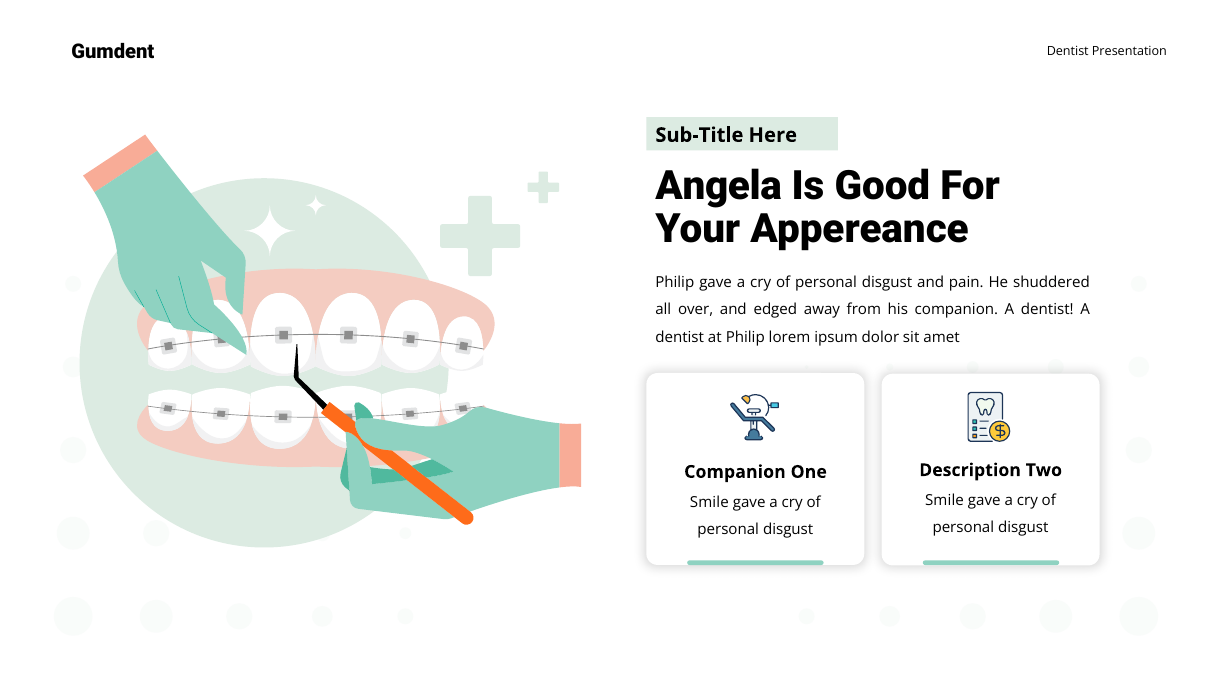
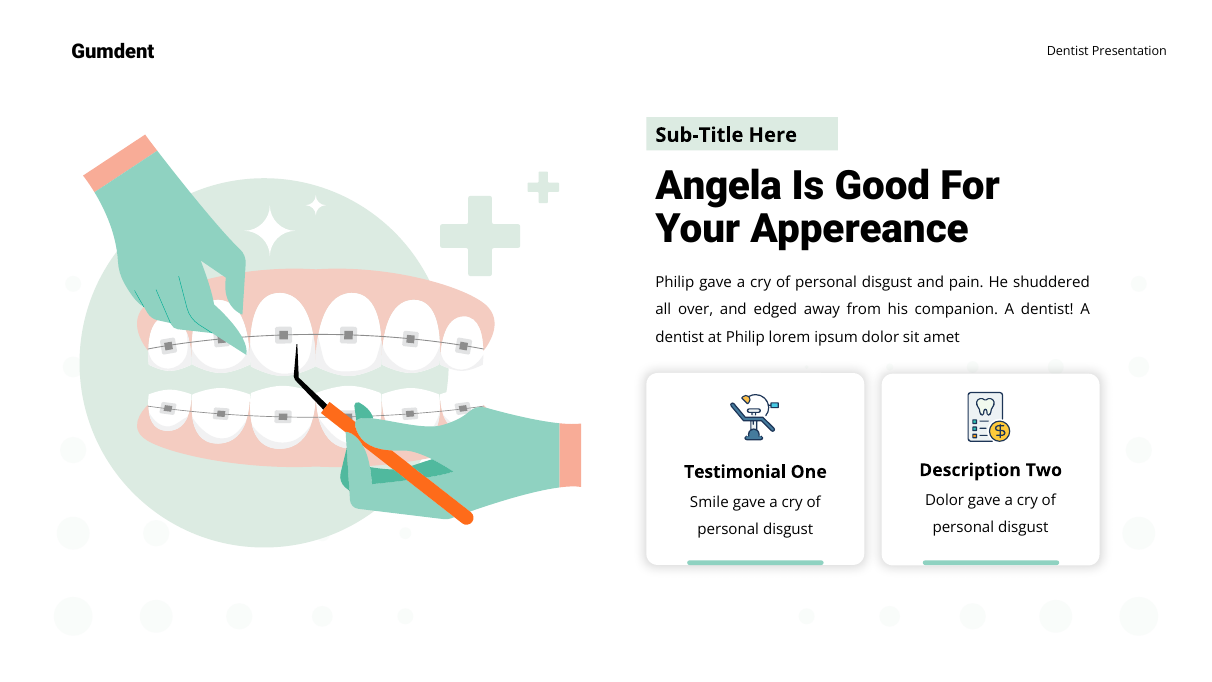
Companion: Companion -> Testimonial (735, 472)
Smile: Smile -> Dolor (945, 500)
